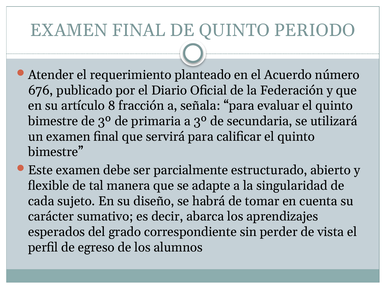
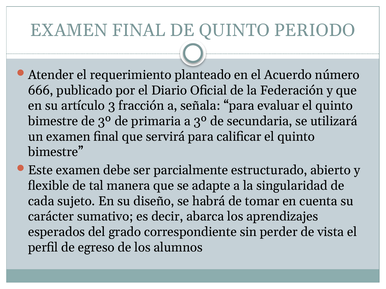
676: 676 -> 666 (41, 90)
8: 8 -> 3 (112, 106)
